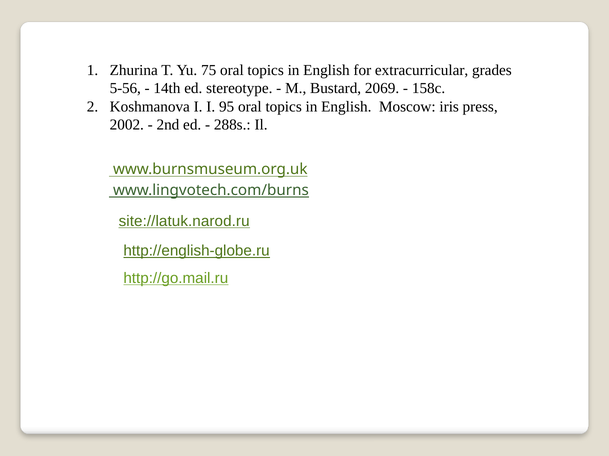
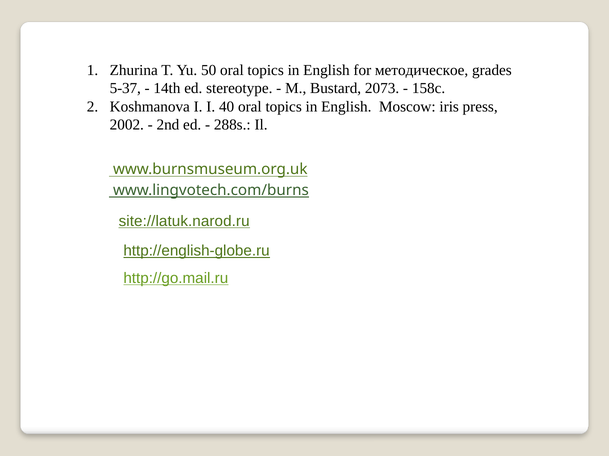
75: 75 -> 50 (209, 70)
extracurricular: extracurricular -> методическое (422, 70)
5-56: 5-56 -> 5-37 (125, 89)
2069: 2069 -> 2073 (382, 89)
95: 95 -> 40 (227, 107)
